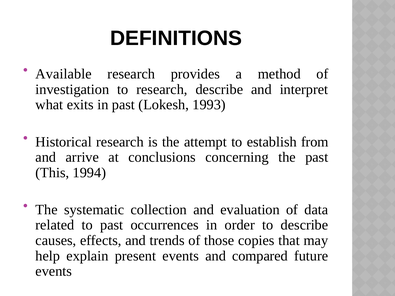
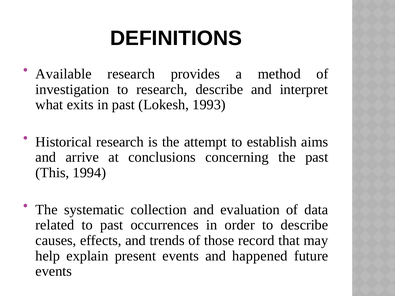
from: from -> aims (315, 142)
copies: copies -> record (256, 241)
compared: compared -> happened (260, 256)
